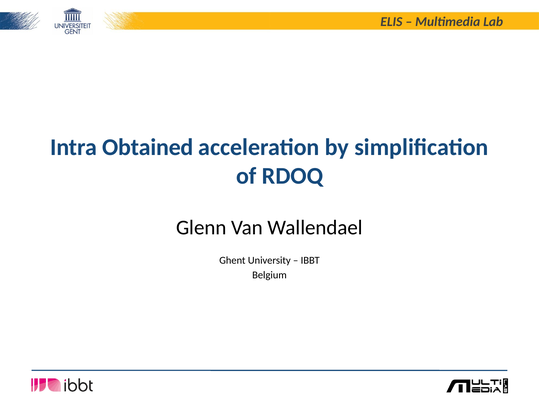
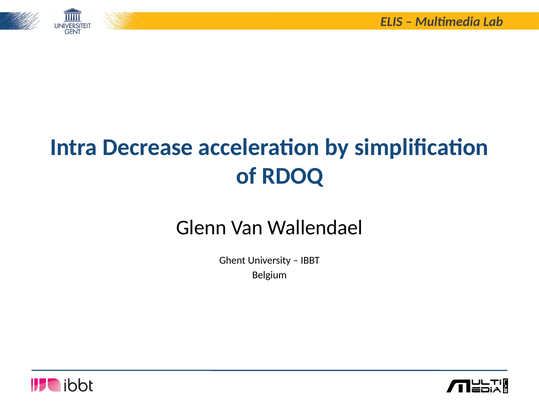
Obtained: Obtained -> Decrease (148, 147)
